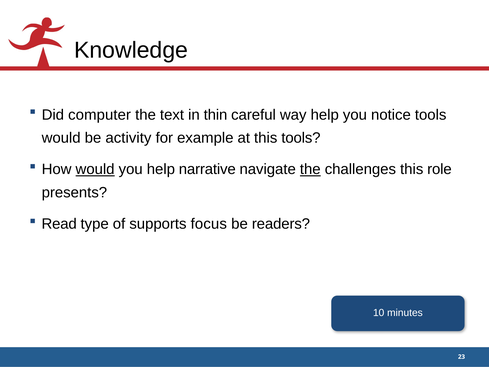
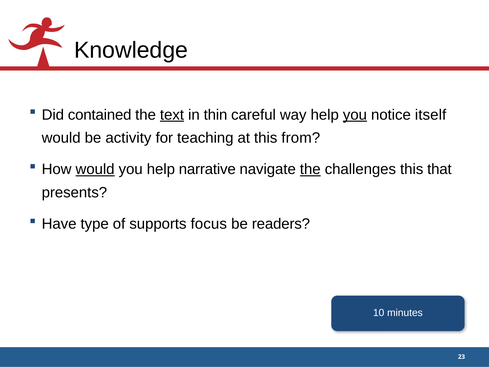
computer: computer -> contained (100, 115)
text underline: none -> present (172, 115)
you underline: none -> present (355, 115)
notice tools: tools -> itself (431, 115)
example: example -> teaching (205, 138)
this tools: tools -> from (301, 138)
role: role -> that (439, 169)
Read: Read -> Have (59, 224)
